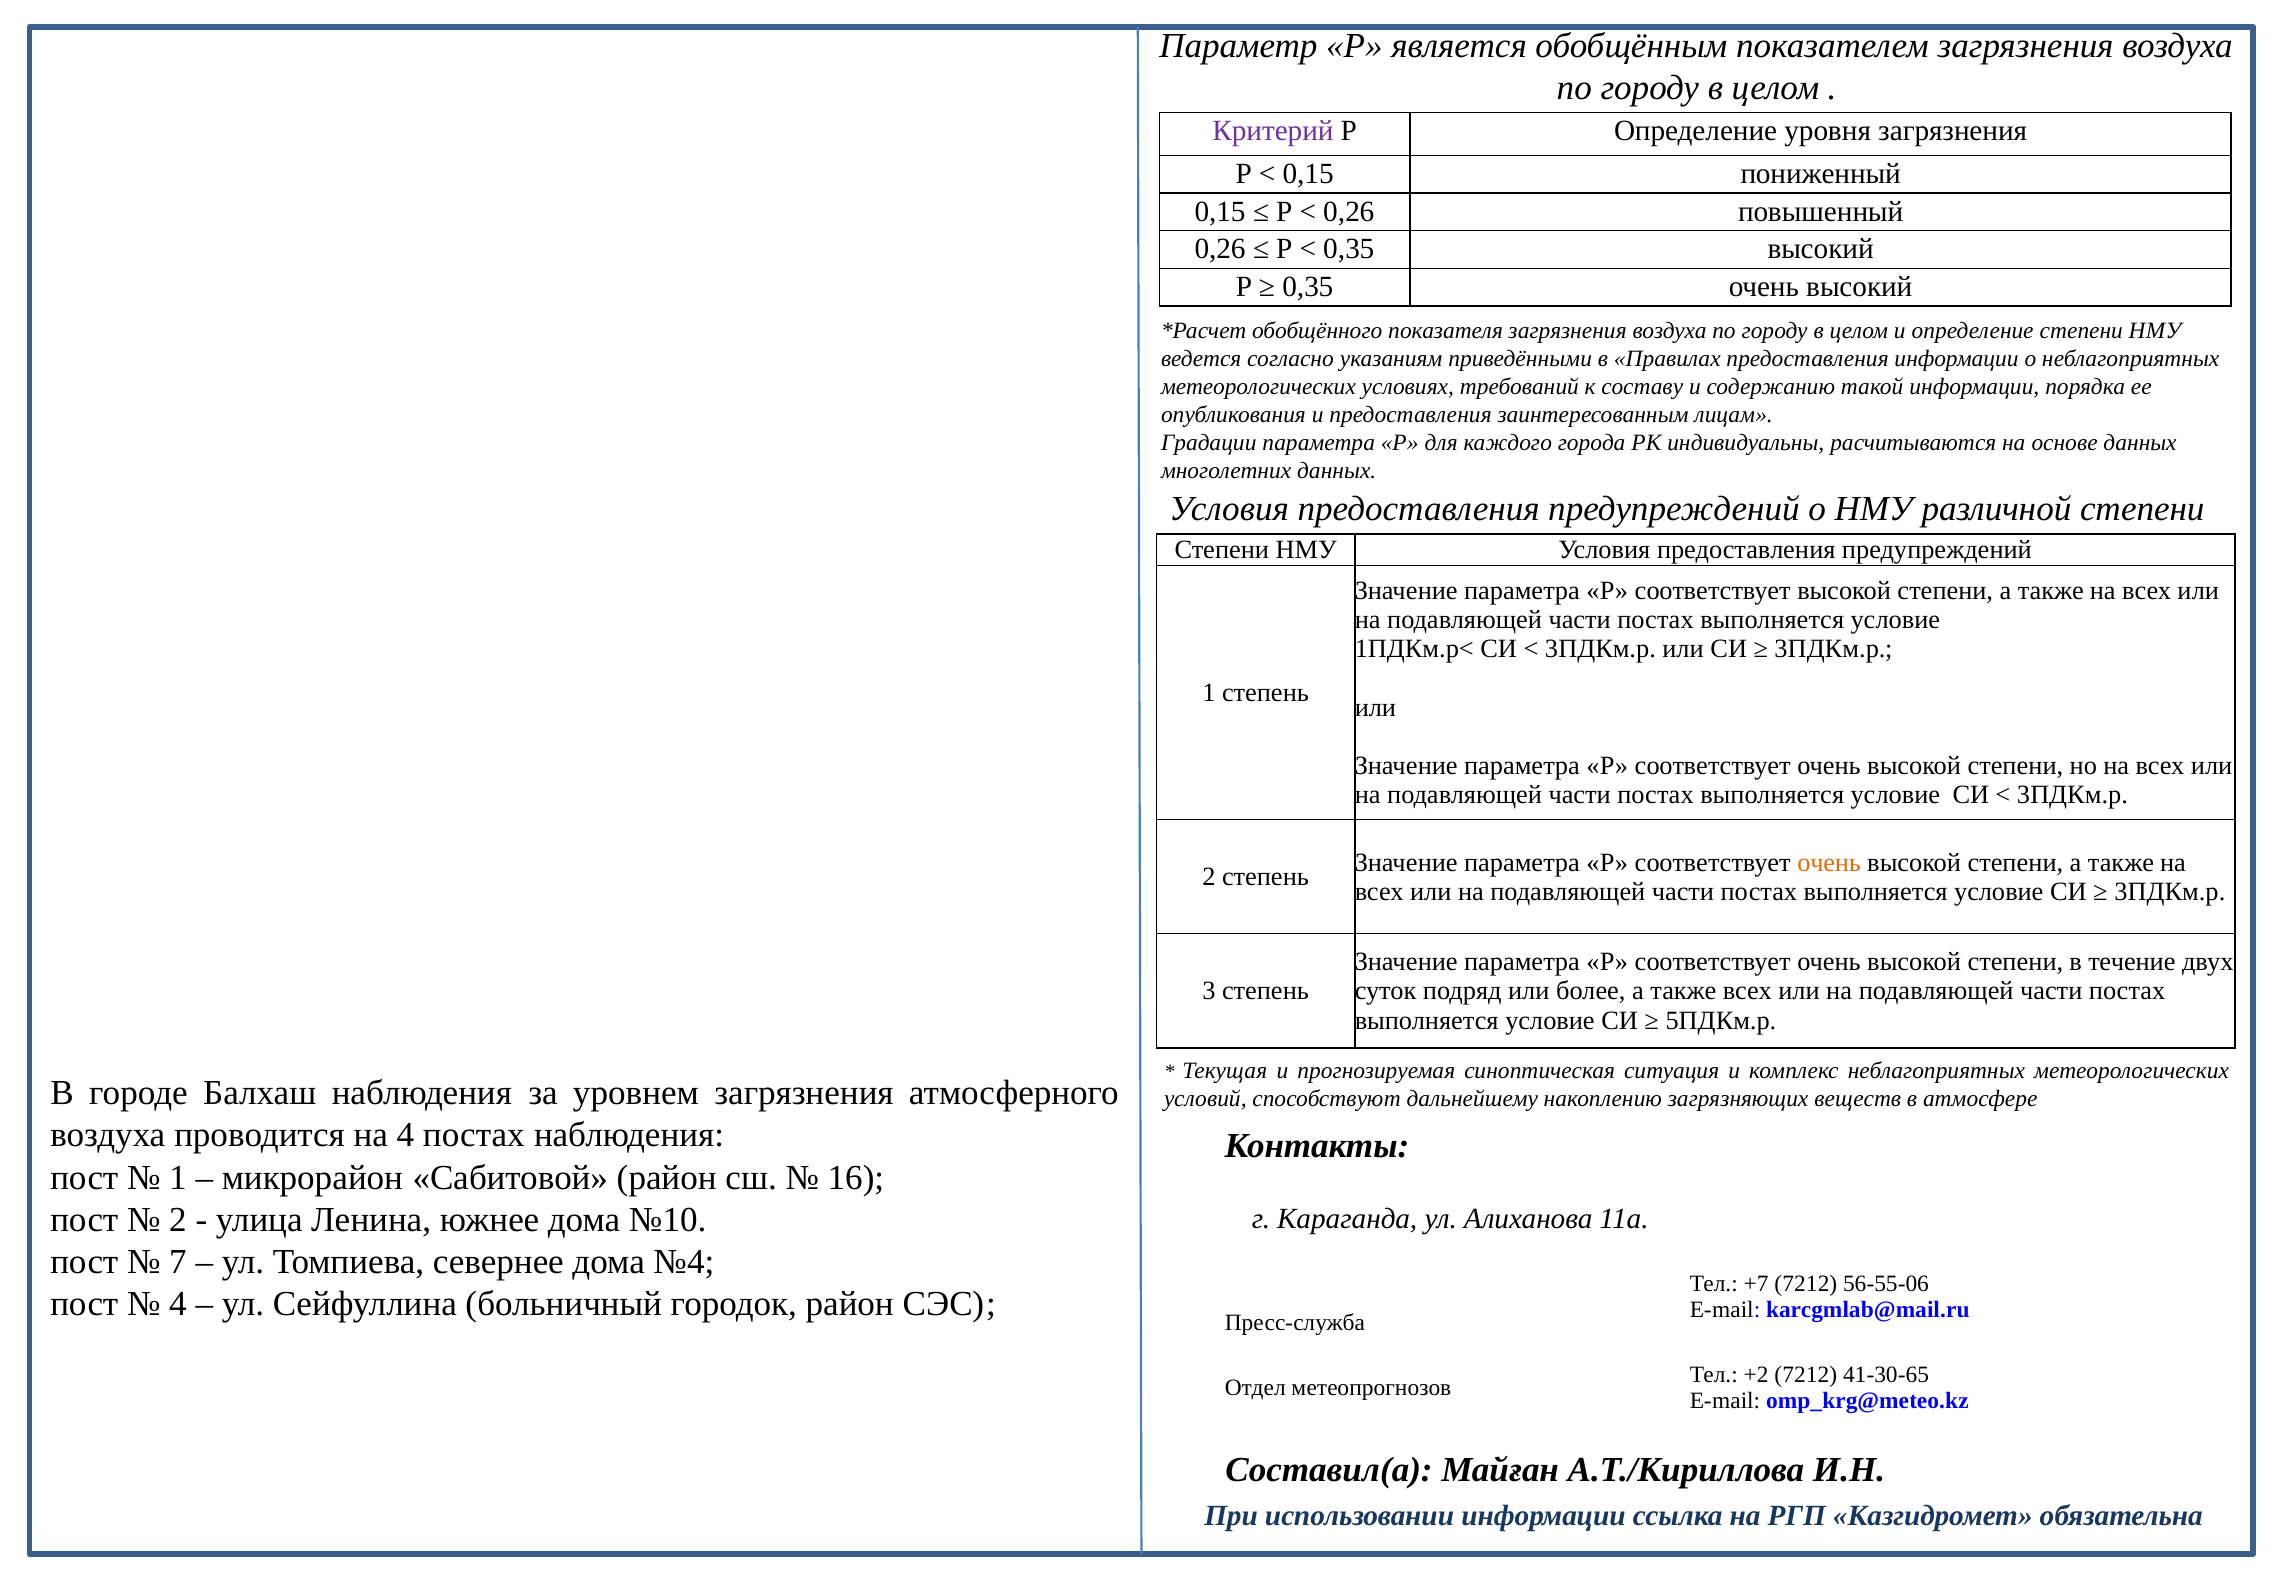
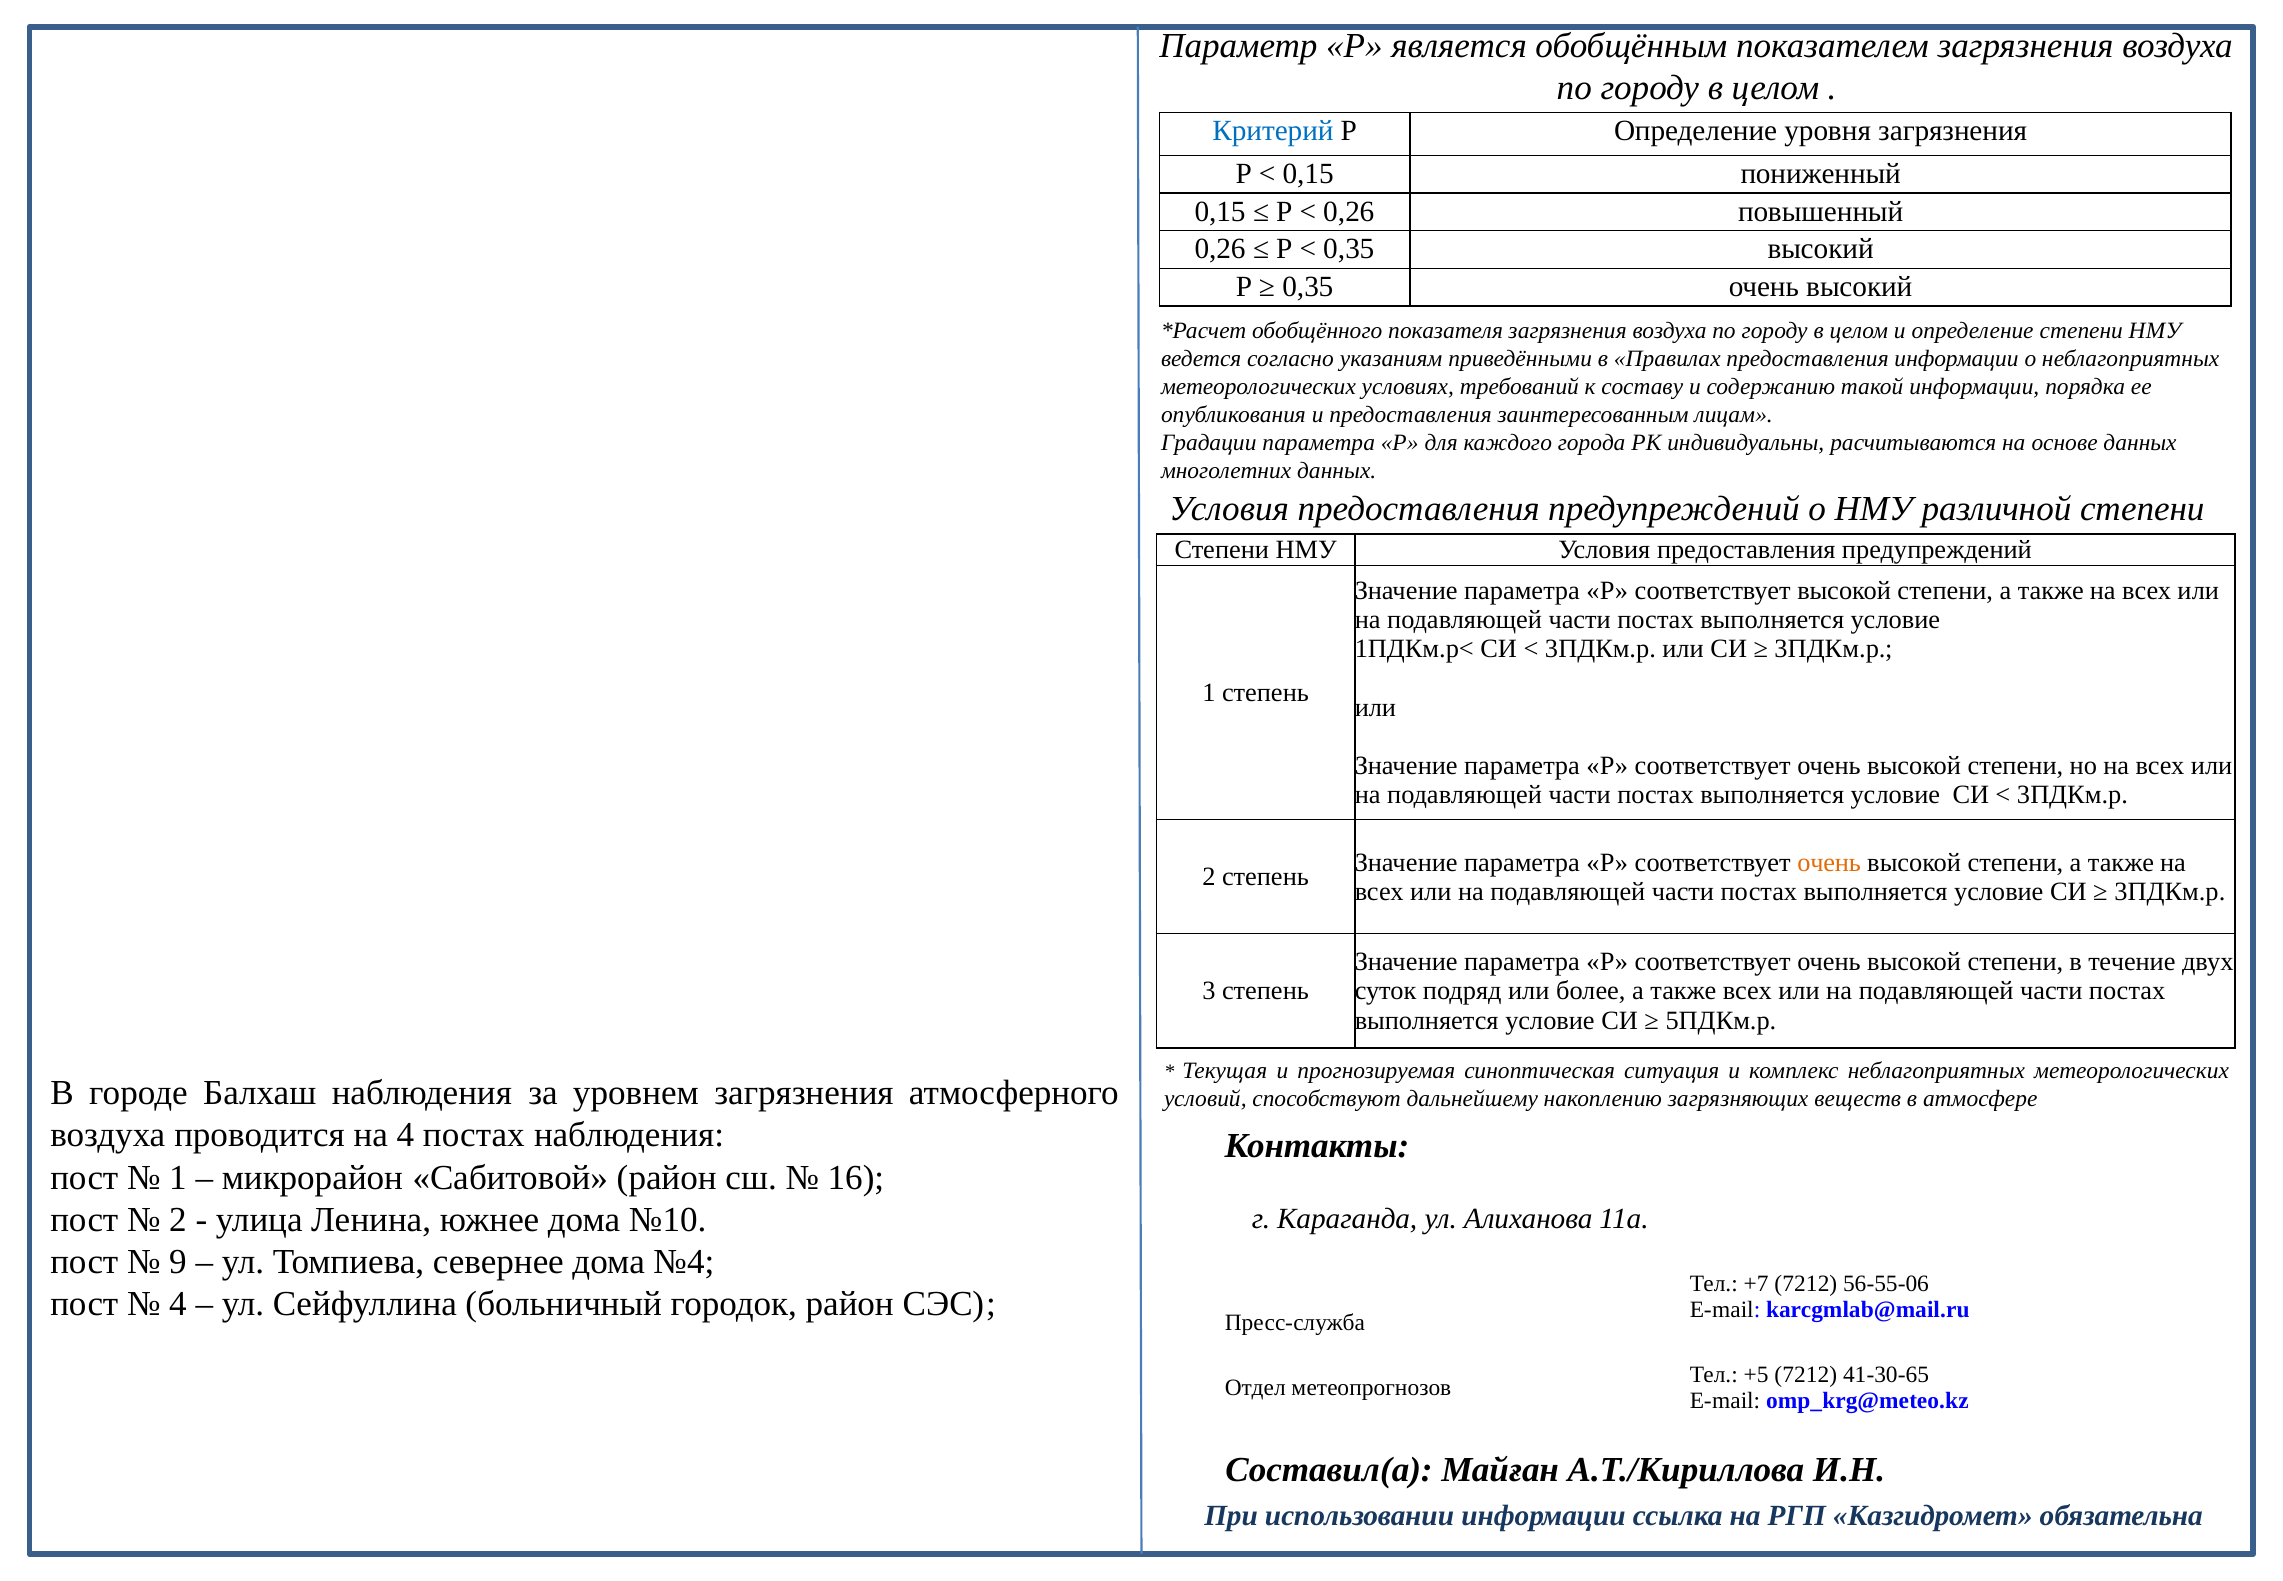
Критерий colour: purple -> blue (1273, 131)
7: 7 -> 9 (178, 1261)
+2: +2 -> +5 (1756, 1375)
